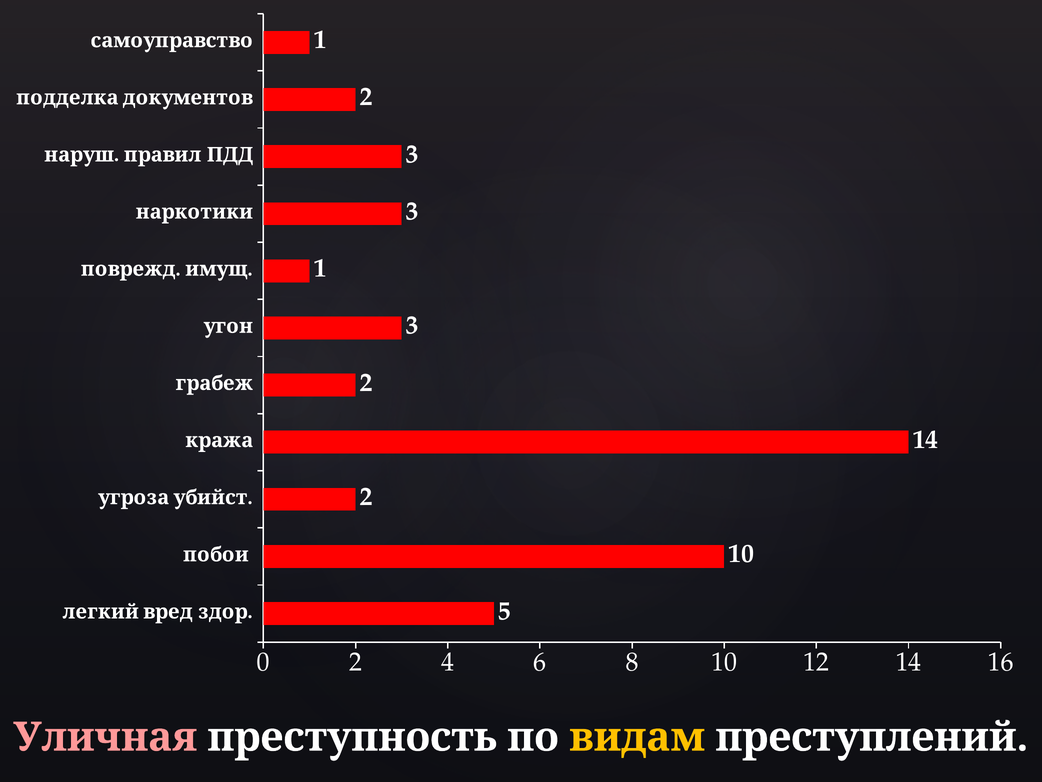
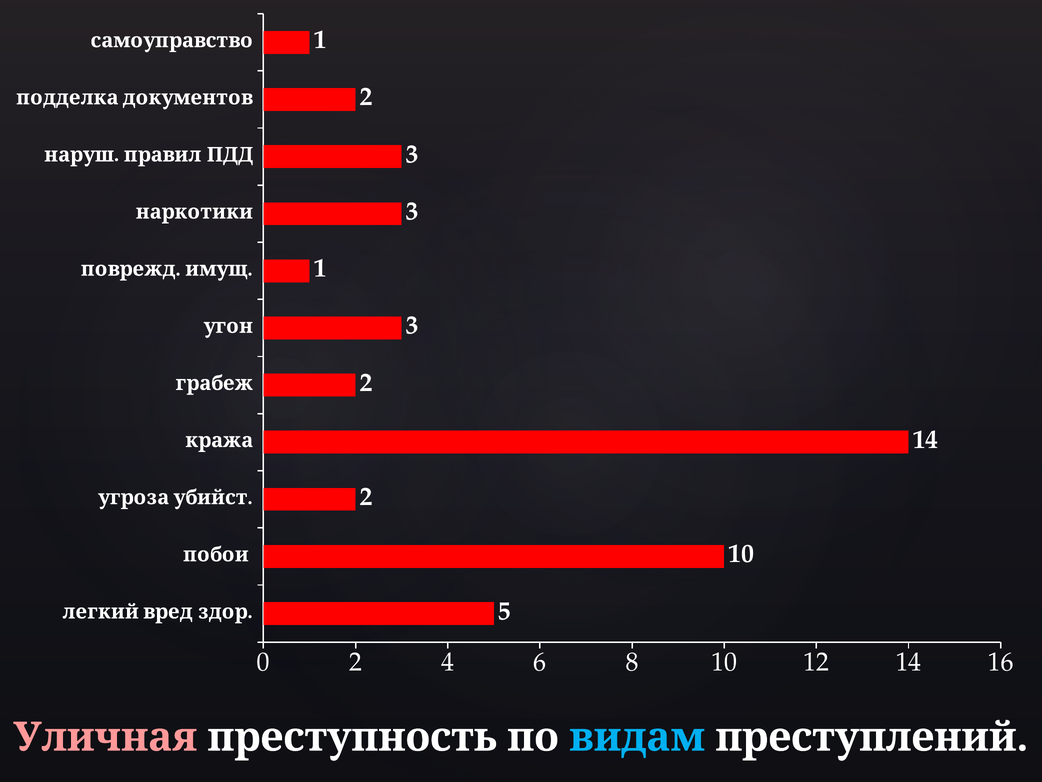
видам colour: yellow -> light blue (637, 737)
